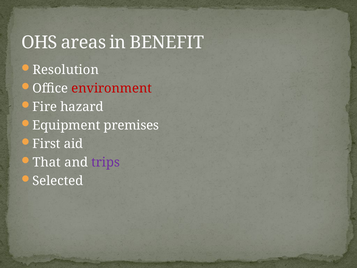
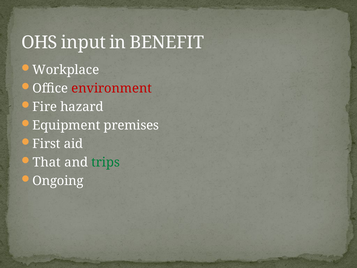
areas: areas -> input (83, 42)
Resolution: Resolution -> Workplace (66, 70)
trips colour: purple -> green (106, 162)
Selected: Selected -> Ongoing (58, 181)
